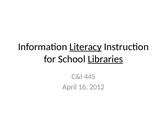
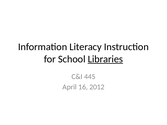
Literacy underline: present -> none (86, 47)
